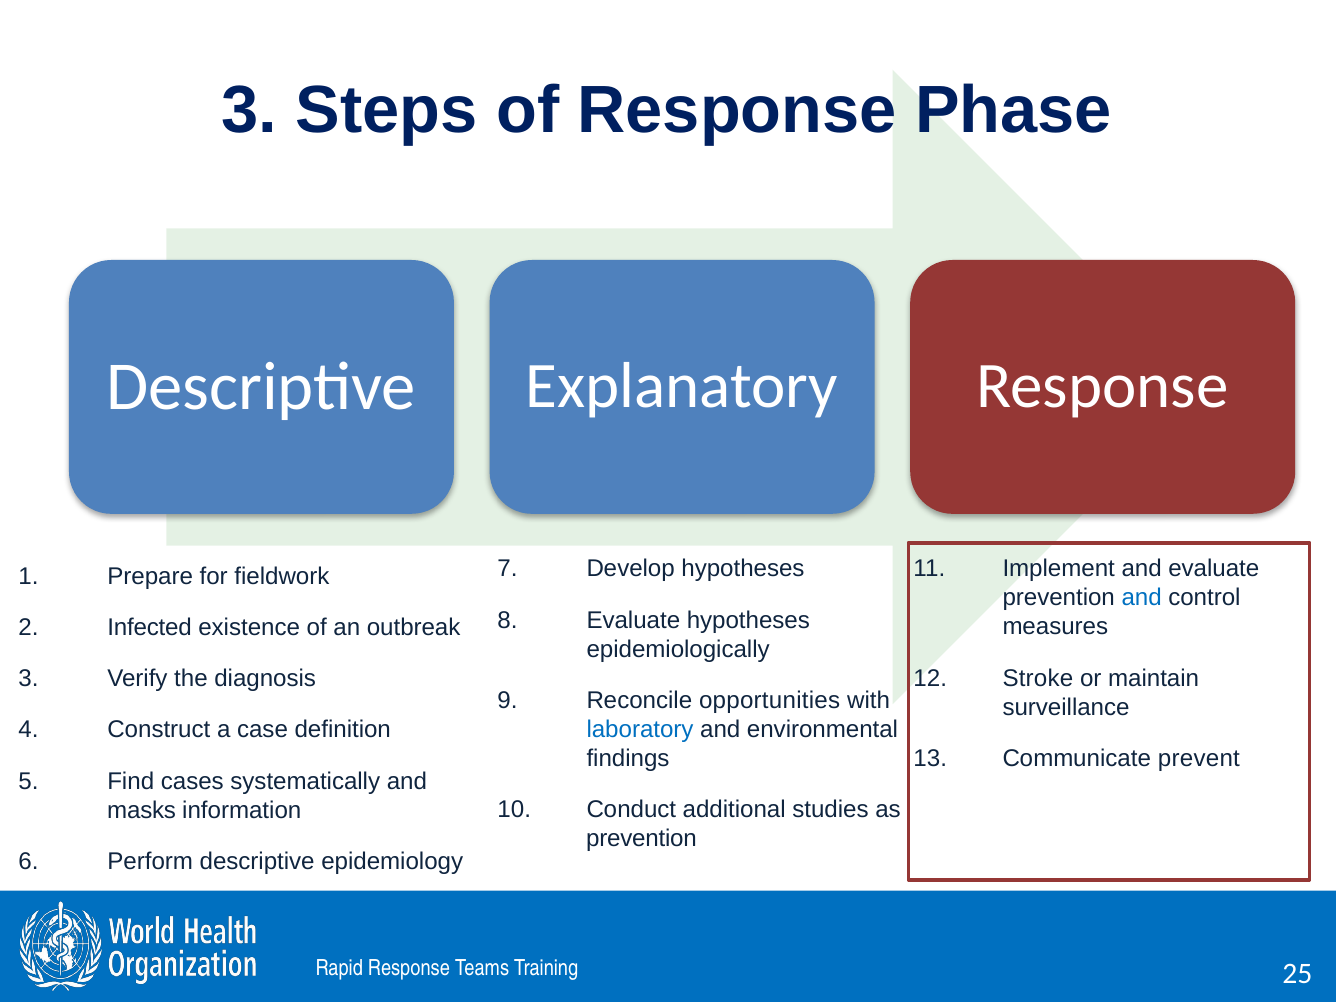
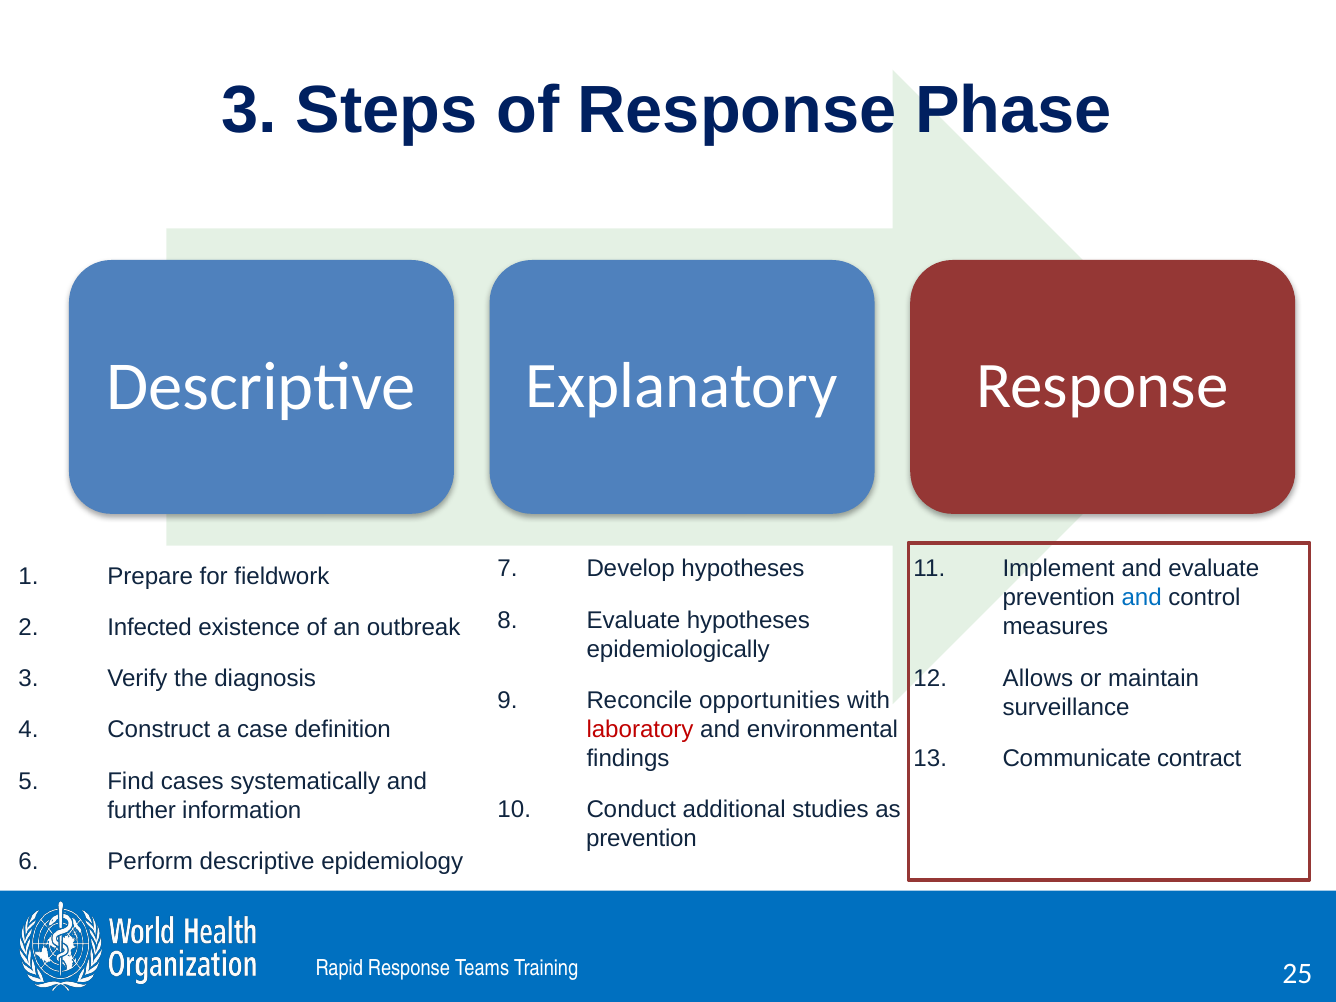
Stroke: Stroke -> Allows (1038, 678)
laboratory colour: blue -> red (640, 729)
prevent: prevent -> contract (1199, 758)
masks: masks -> further (142, 810)
